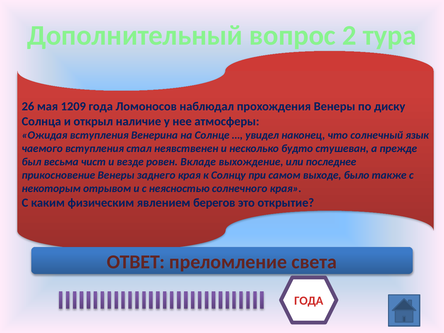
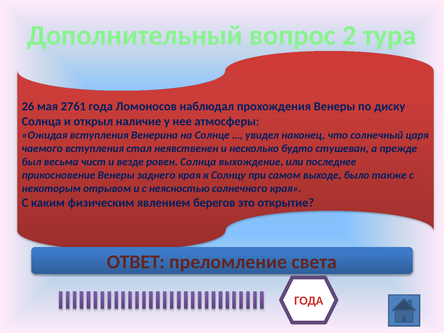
1209: 1209 -> 2761 (73, 106)
язык: язык -> царя (417, 135)
ровен Вкладе: Вкладе -> Солнца (198, 162)
